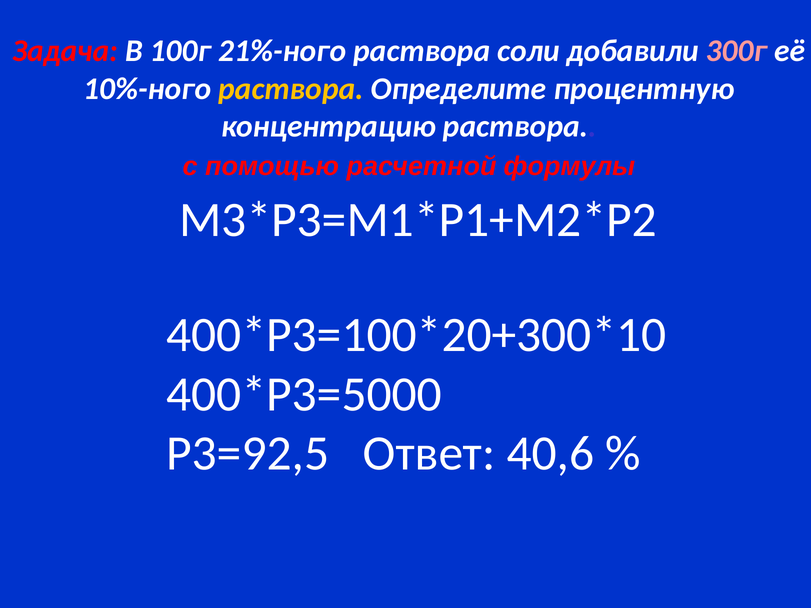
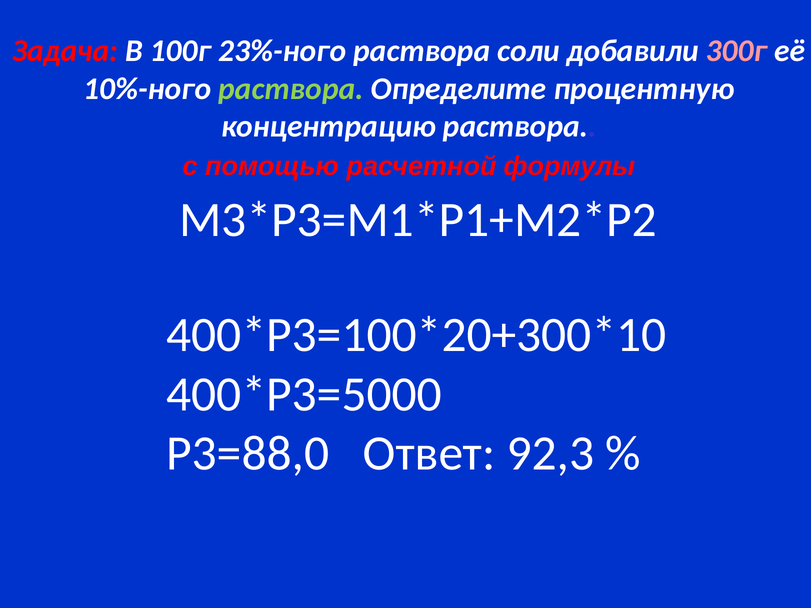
21%-ного: 21%-ного -> 23%-ного (282, 51)
раствора colour: yellow -> light green (291, 89)
Р3=92,5: Р3=92,5 -> Р3=88,0 (248, 454)
40,6: 40,6 -> 92,3 (550, 454)
